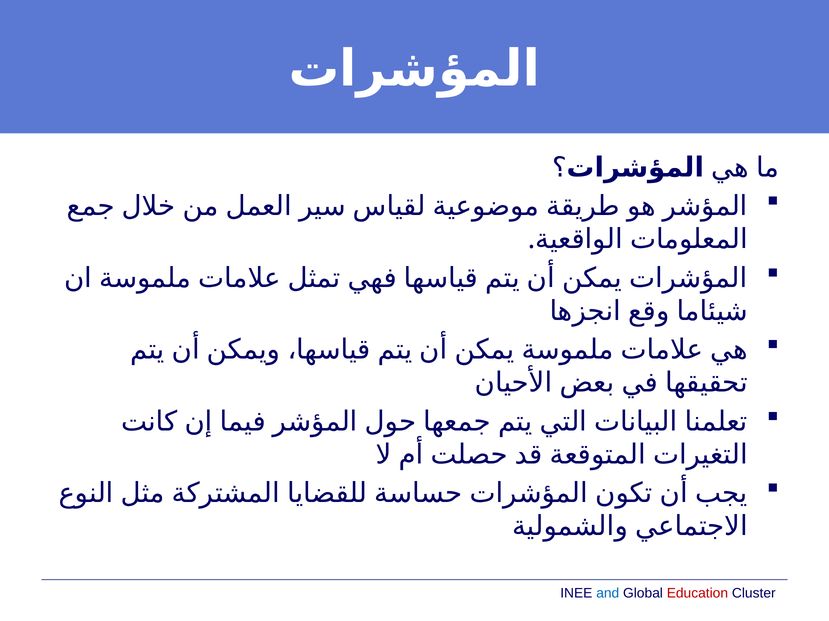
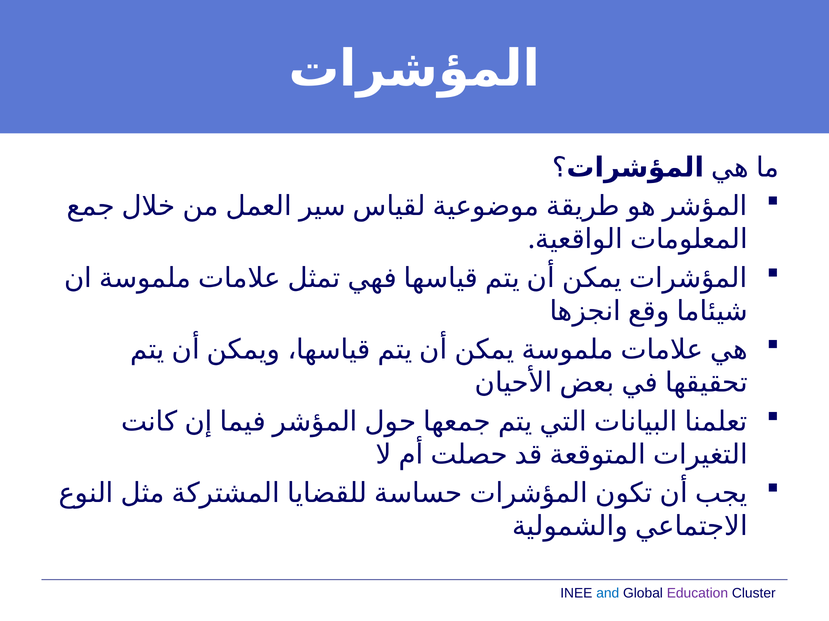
Education colour: red -> purple (697, 594)
